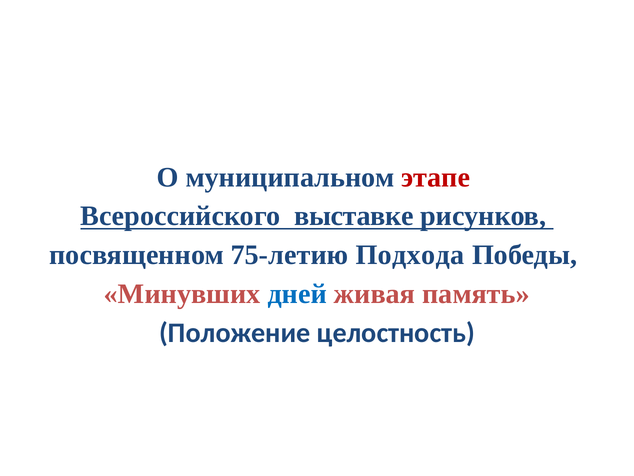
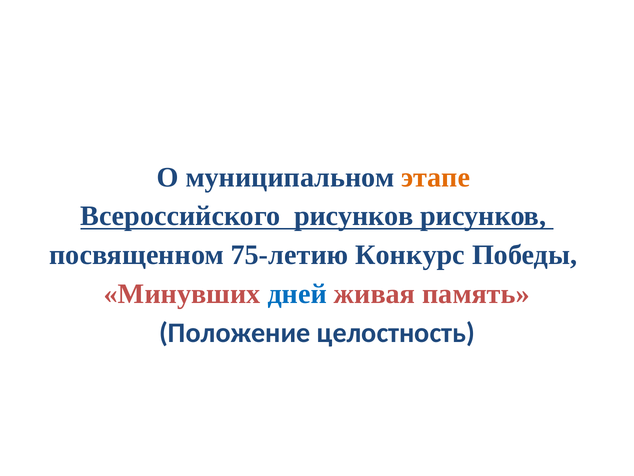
этапе colour: red -> orange (436, 177)
Всероссийского выставке: выставке -> рисунков (354, 216)
Подхода: Подхода -> Конкурс (410, 255)
